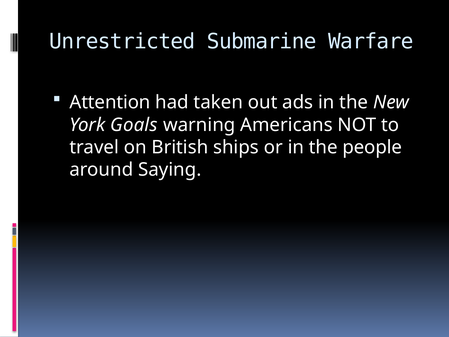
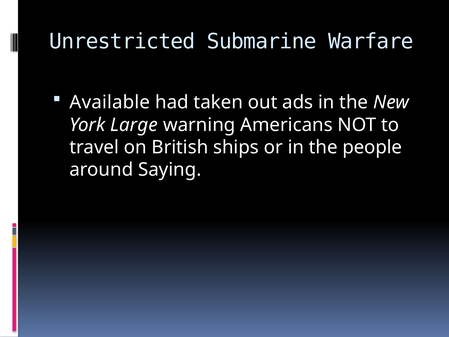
Attention: Attention -> Available (110, 102)
Goals: Goals -> Large (134, 125)
